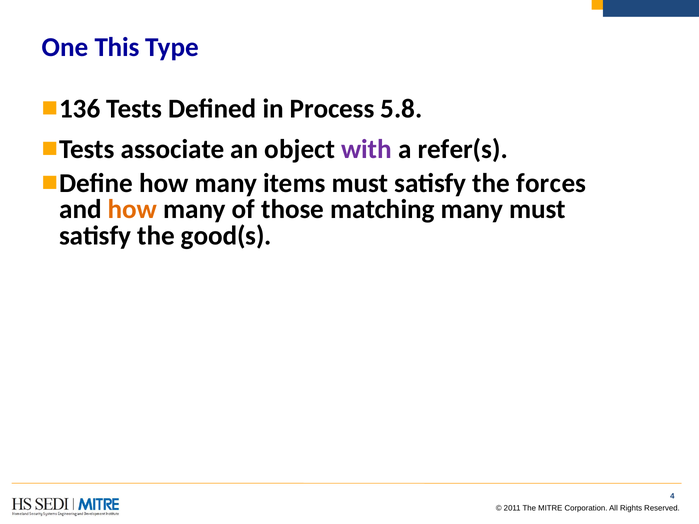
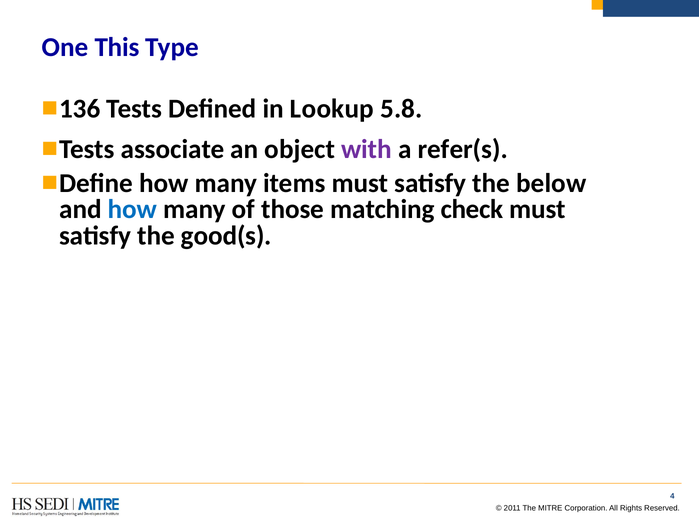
Process: Process -> Lookup (332, 109)
forces: forces -> below (551, 184)
how colour: orange -> blue (132, 210)
matching many: many -> check (472, 210)
